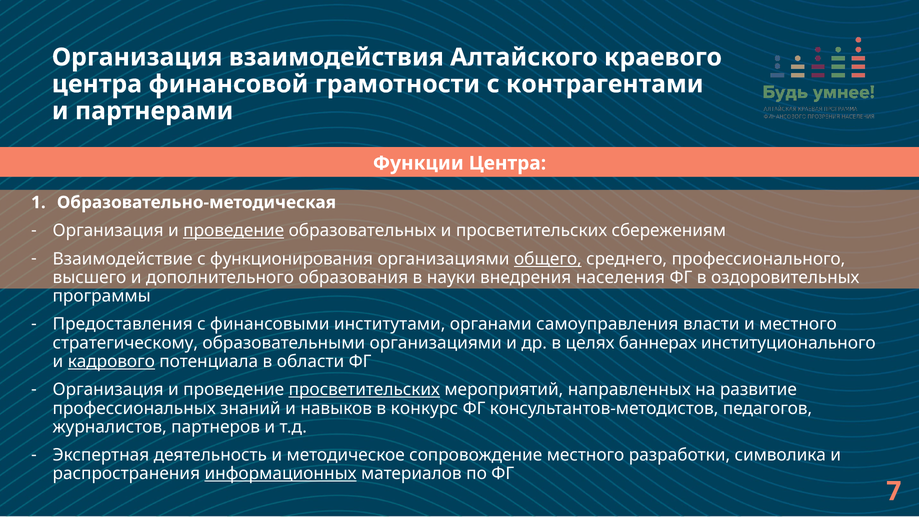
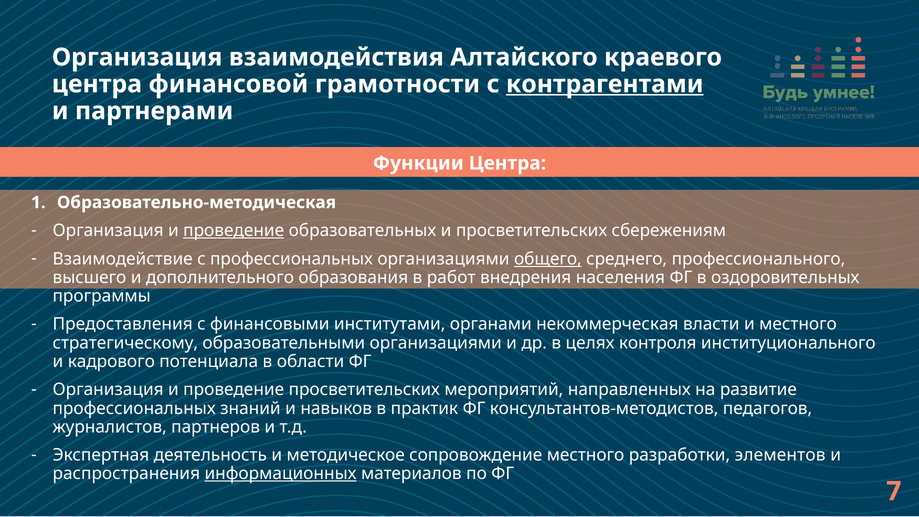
контрагентами underline: none -> present (605, 84)
с функционирования: функционирования -> профессиональных (291, 259)
науки: науки -> работ (451, 277)
самоуправления: самоуправления -> некоммерческая (607, 324)
баннерах: баннерах -> контроля (658, 343)
кадрового underline: present -> none (111, 361)
просветительских underline: present -> none (364, 390)
конкурс: конкурс -> практик (424, 408)
символика: символика -> элементов (780, 455)
